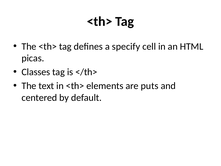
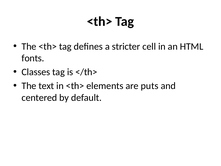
specify: specify -> stricter (126, 46)
picas: picas -> fonts (33, 58)
